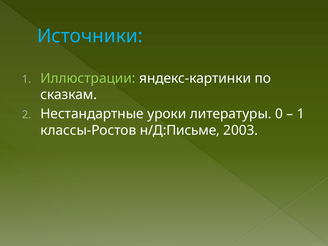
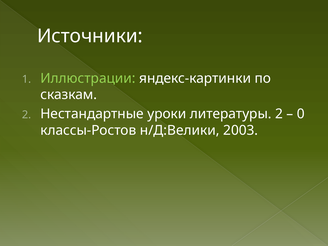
Источники colour: light blue -> white (90, 36)
литературы 0: 0 -> 2 (279, 114)
1: 1 -> 0 (301, 114)
н/Д:Письме: н/Д:Письме -> н/Д:Велики (180, 130)
